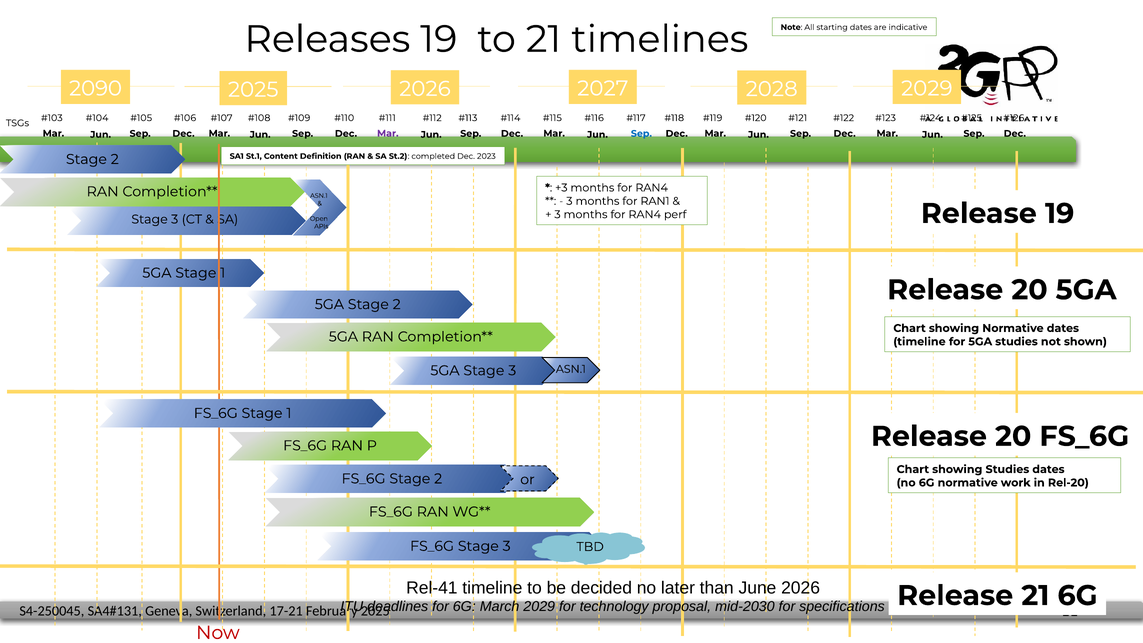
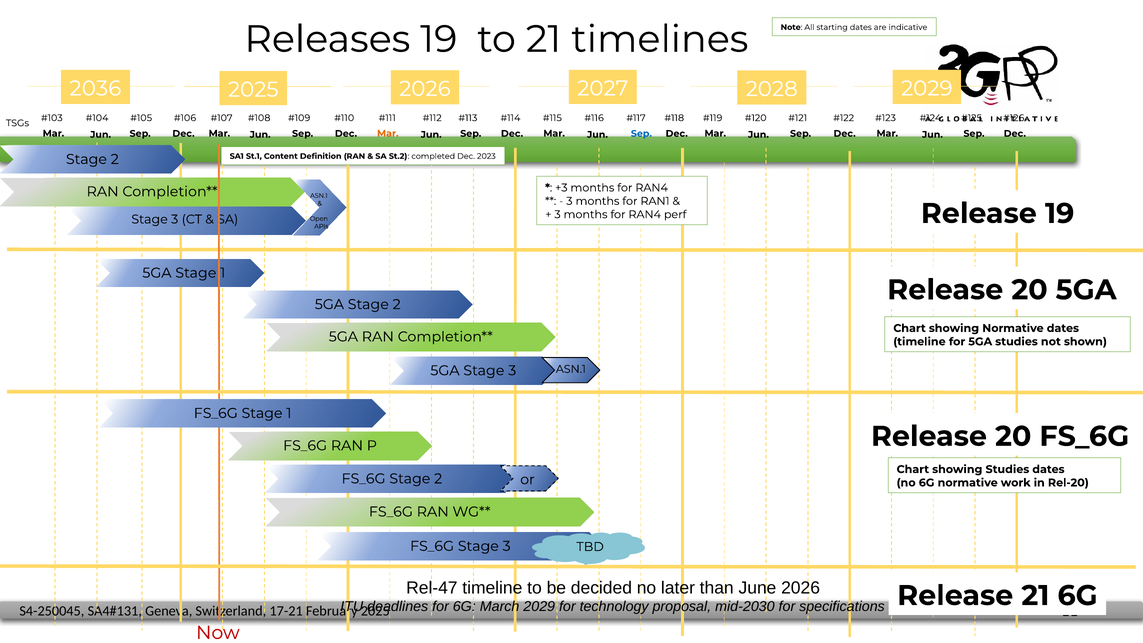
2090: 2090 -> 2036 (95, 88)
Mar colour: purple -> orange (388, 133)
Rel-41: Rel-41 -> Rel-47 (432, 588)
